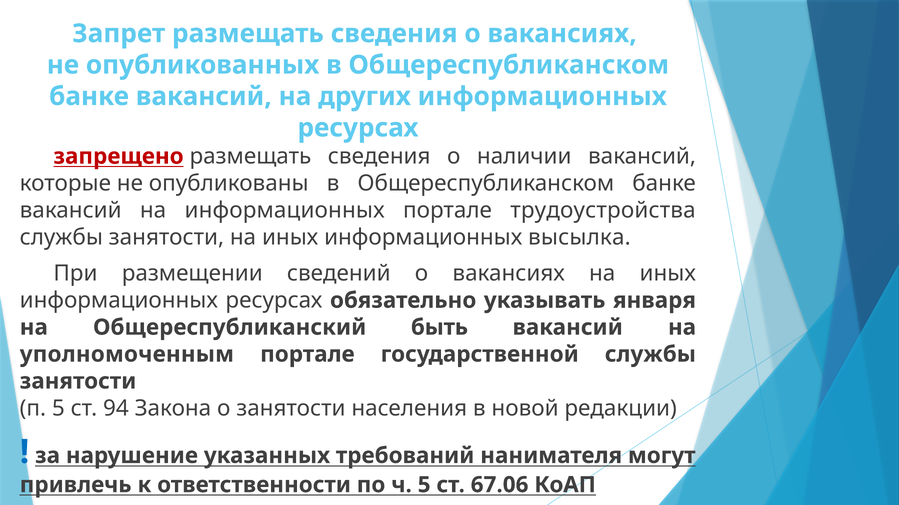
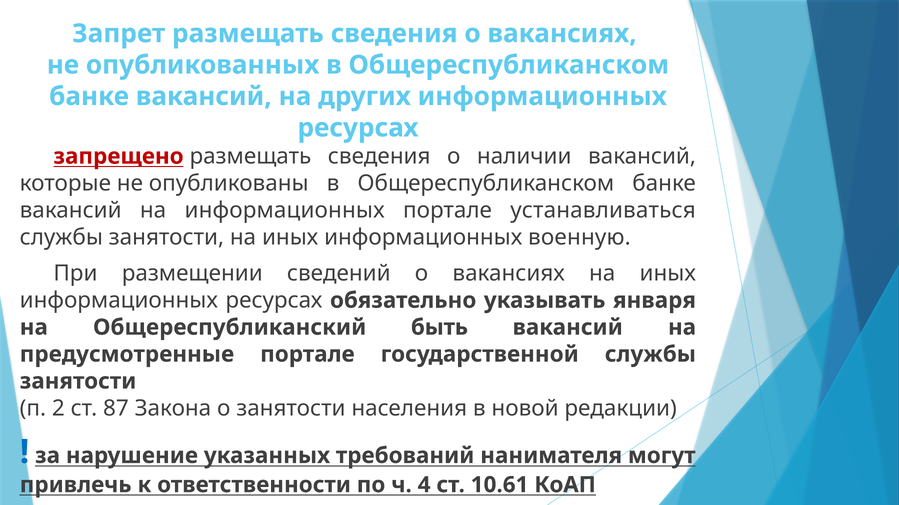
трудоустройства: трудоустройства -> устанавливаться (603, 210)
высылка: высылка -> военную (579, 237)
уполномоченным: уполномоченным -> предусмотренные (127, 355)
п 5: 5 -> 2 (58, 409)
94: 94 -> 87 (116, 409)
ч 5: 5 -> 4 (424, 485)
67.06: 67.06 -> 10.61 (500, 485)
